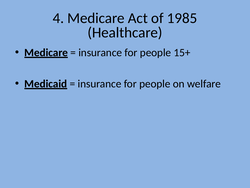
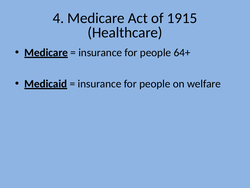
1985: 1985 -> 1915 (182, 18)
15+: 15+ -> 64+ (182, 52)
